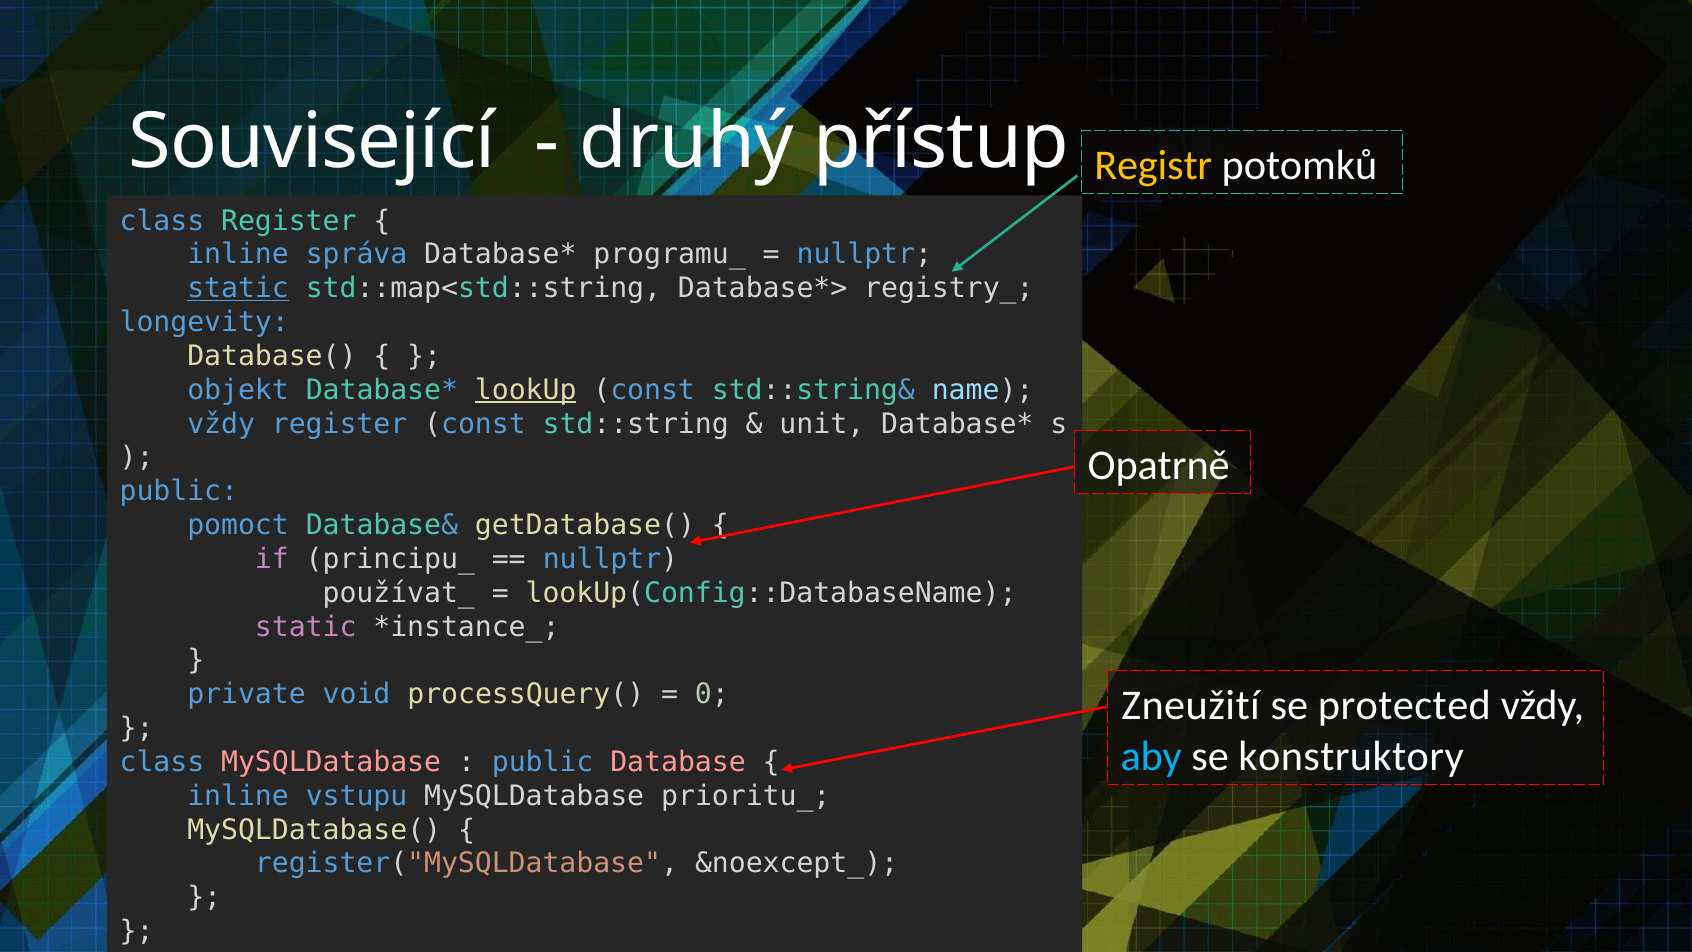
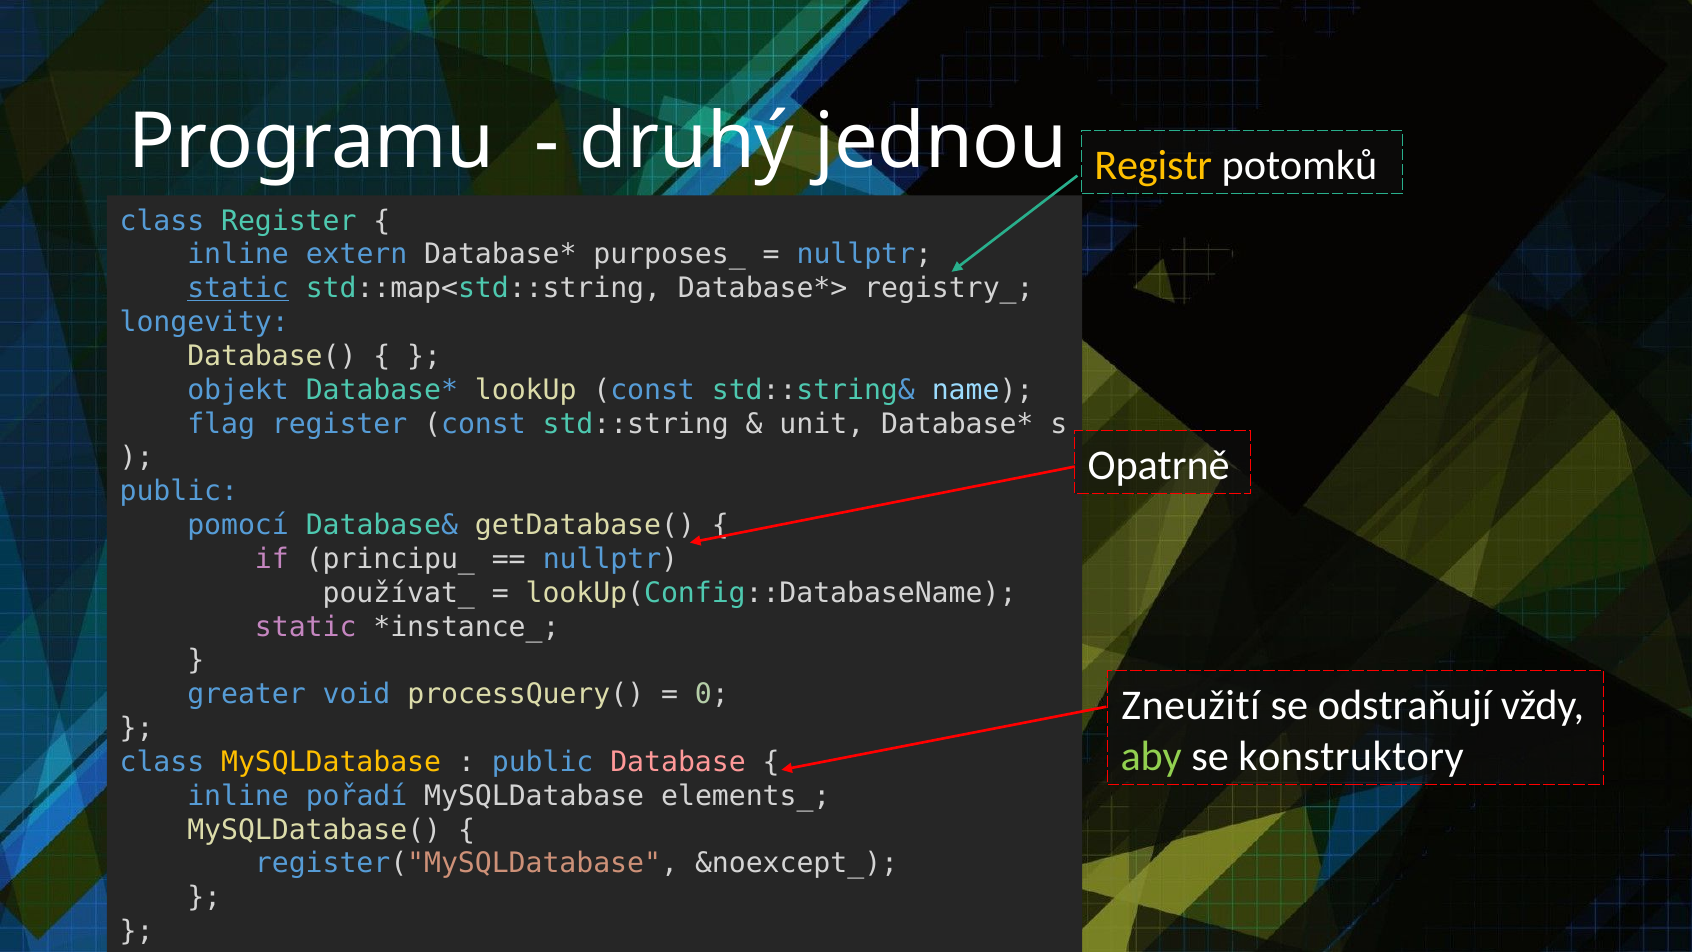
Související: Související -> Programu (312, 142)
přístup: přístup -> jednou (941, 142)
správa: správa -> extern (357, 254)
programu_: programu_ -> purposes_ (670, 254)
lookUp underline: present -> none (526, 390)
vždy: vždy -> flag (221, 424)
pomoct: pomoct -> pomocí (238, 525)
private: private -> greater (247, 694)
protected: protected -> odstraňují (1405, 705)
aby colour: light blue -> light green (1151, 756)
MySQLDatabase colour: pink -> yellow (331, 762)
vstupu: vstupu -> pořadí (357, 796)
prioritu_: prioritu_ -> elements_ (746, 796)
